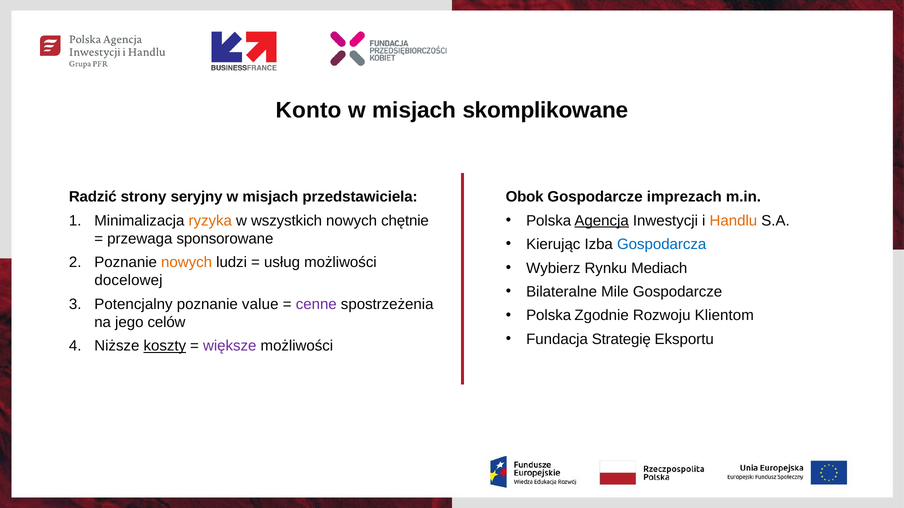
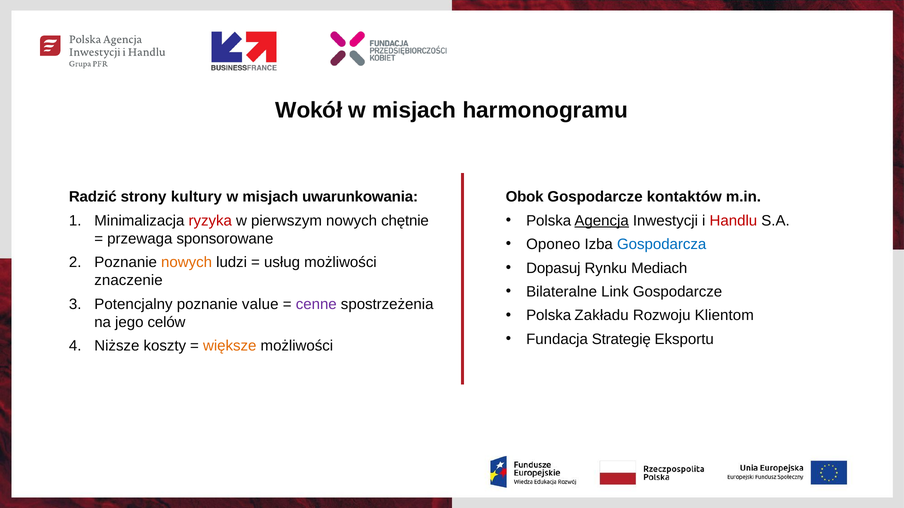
Konto: Konto -> Wokół (309, 111)
skomplikowane: skomplikowane -> harmonogramu (545, 111)
seryjny: seryjny -> kultury (196, 197)
przedstawiciela: przedstawiciela -> uwarunkowania (360, 197)
imprezach: imprezach -> kontaktów (684, 197)
Handlu colour: orange -> red (733, 221)
ryzyka colour: orange -> red (210, 221)
wszystkich: wszystkich -> pierwszym (287, 221)
Kierując: Kierując -> Oponeo (553, 245)
Wybierz: Wybierz -> Dopasuj (553, 268)
docelowej: docelowej -> znaczenie (129, 281)
Mile: Mile -> Link (615, 292)
Zgodnie: Zgodnie -> Zakładu (602, 316)
koszty underline: present -> none (165, 346)
większe colour: purple -> orange (230, 346)
